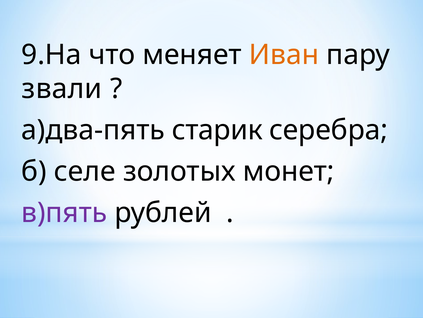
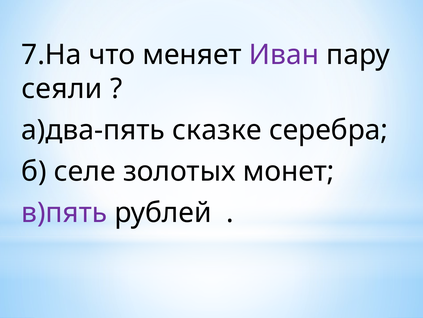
9.На: 9.На -> 7.На (51, 55)
Иван colour: orange -> purple (284, 55)
звали: звали -> сеяли (62, 89)
старик: старик -> сказке (217, 130)
